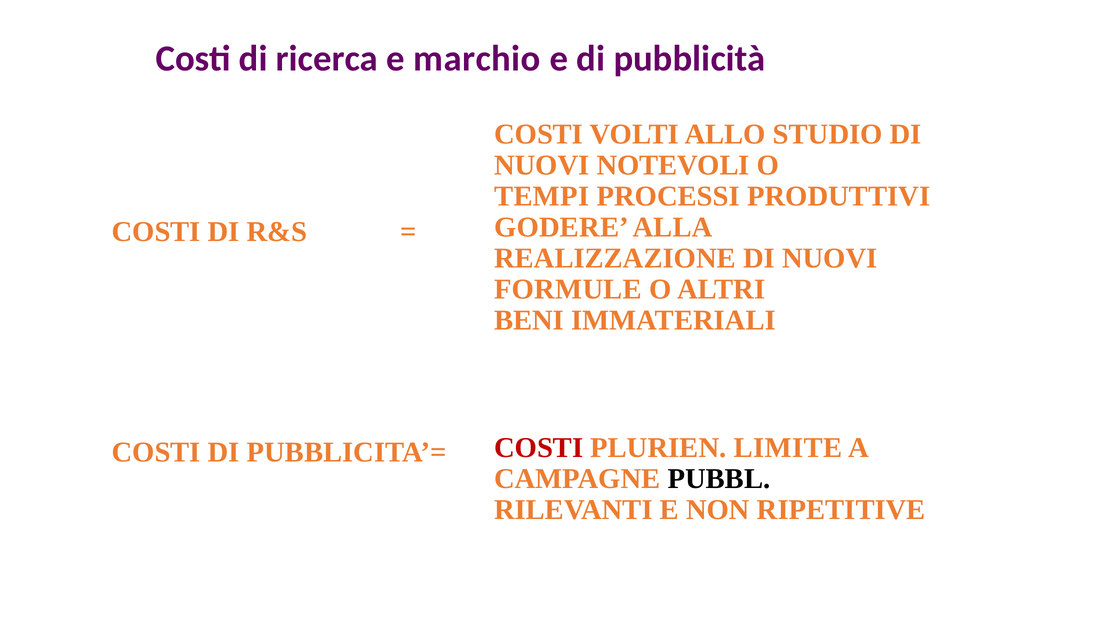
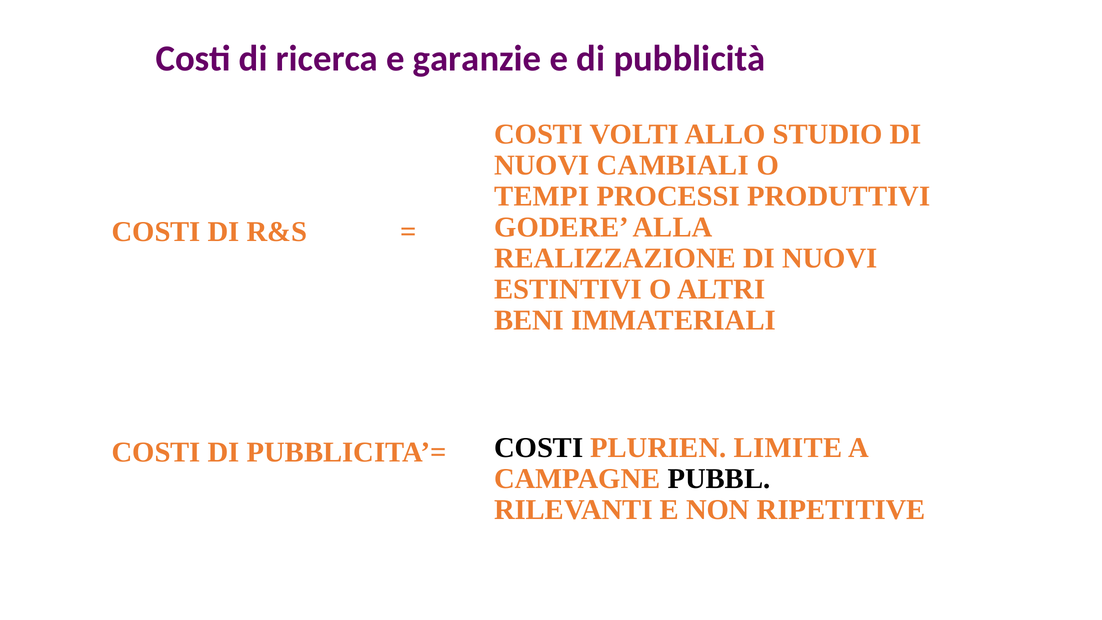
marchio: marchio -> garanzie (477, 59)
NOTEVOLI: NOTEVOLI -> CAMBIALI (673, 165)
FORMULE: FORMULE -> ESTINTIVI (568, 289)
COSTI colour: red -> black (539, 448)
